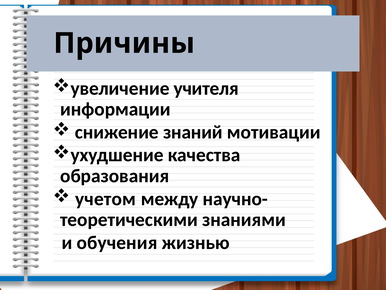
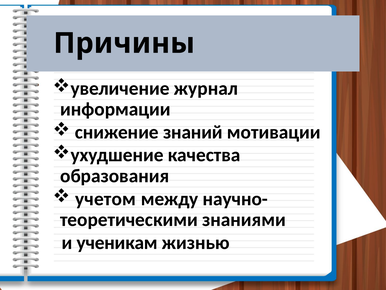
учителя: учителя -> журнал (206, 88)
обучения: обучения -> ученикам (117, 242)
